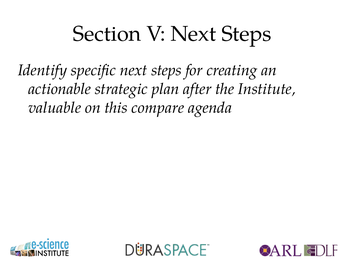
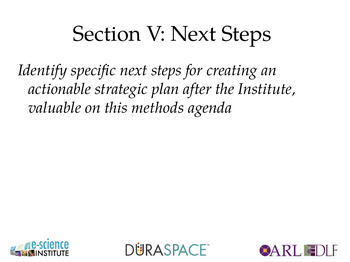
compare: compare -> methods (158, 108)
